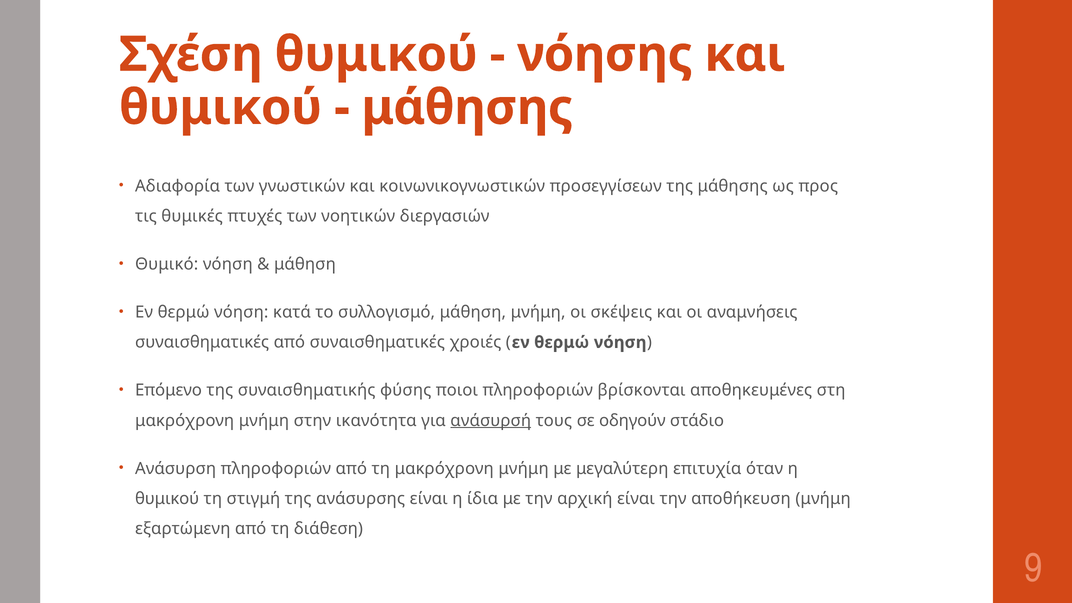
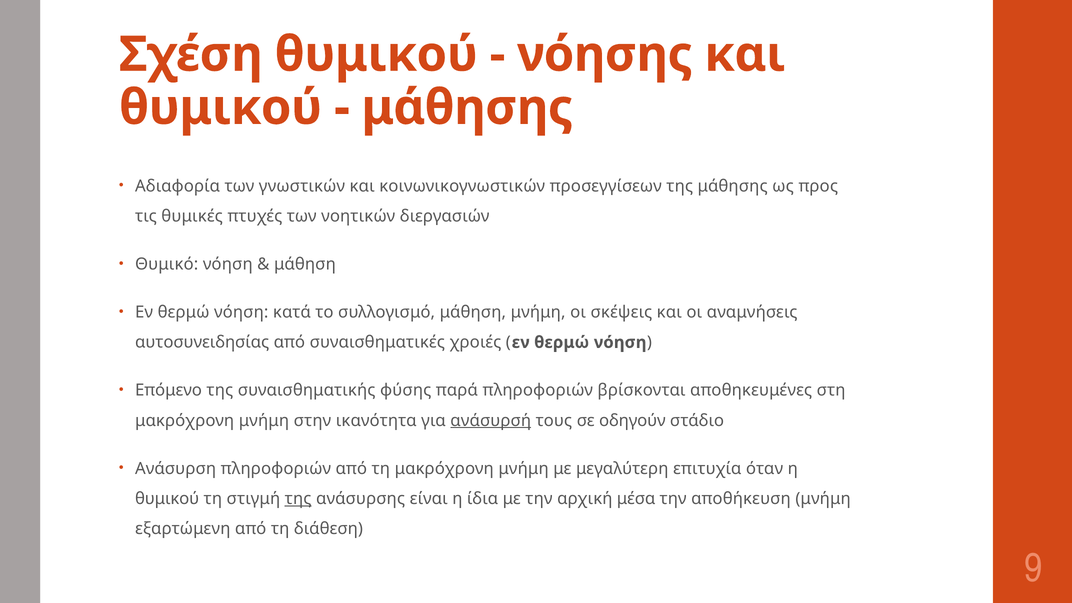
συναισθηματικές: συναισθηματικές -> αυτοσυνειδησίας (202, 342)
ποιοι: ποιοι -> παρά (457, 390)
της underline: none -> present (298, 499)
αρχική είναι: είναι -> μέσα (636, 499)
